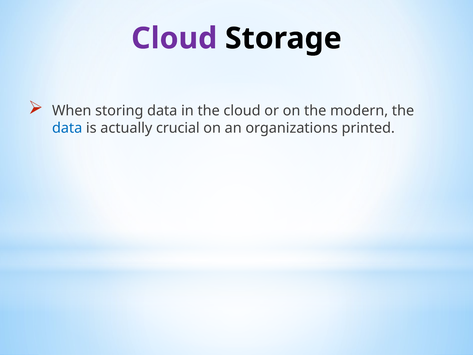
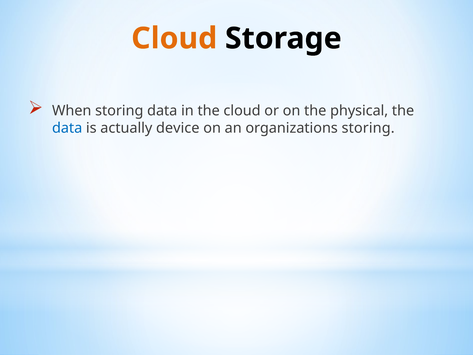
Cloud colour: purple -> orange (174, 38)
modern: modern -> physical (359, 111)
crucial: crucial -> device (178, 128)
organizations printed: printed -> storing (368, 128)
